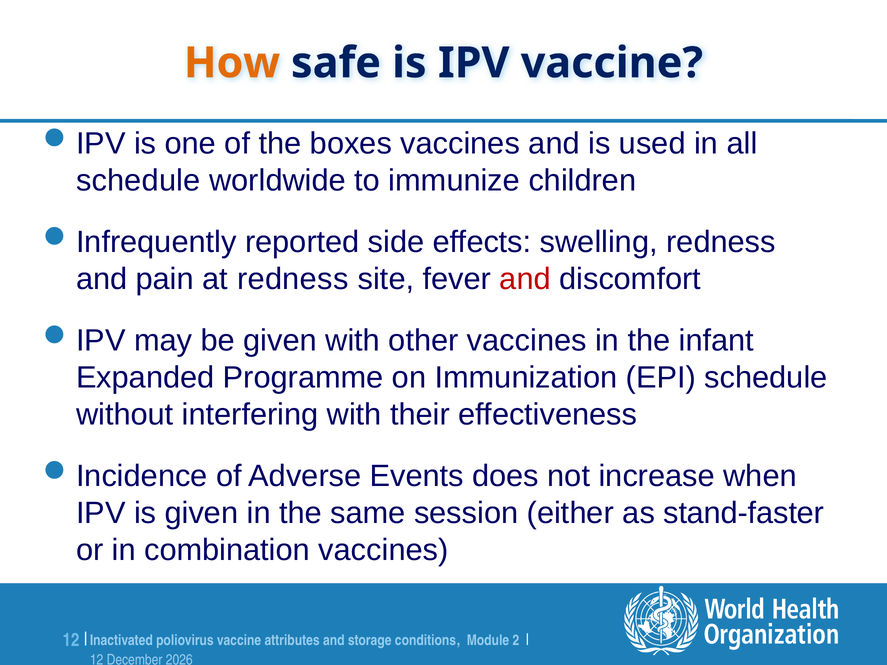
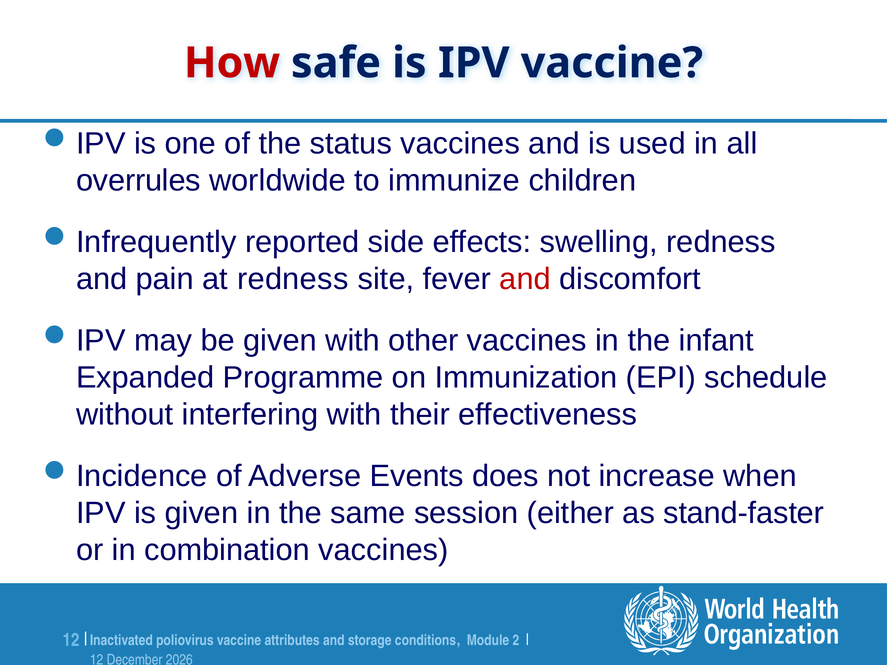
How colour: orange -> red (232, 63)
boxes: boxes -> status (351, 144)
schedule: schedule -> overrules (138, 181)
